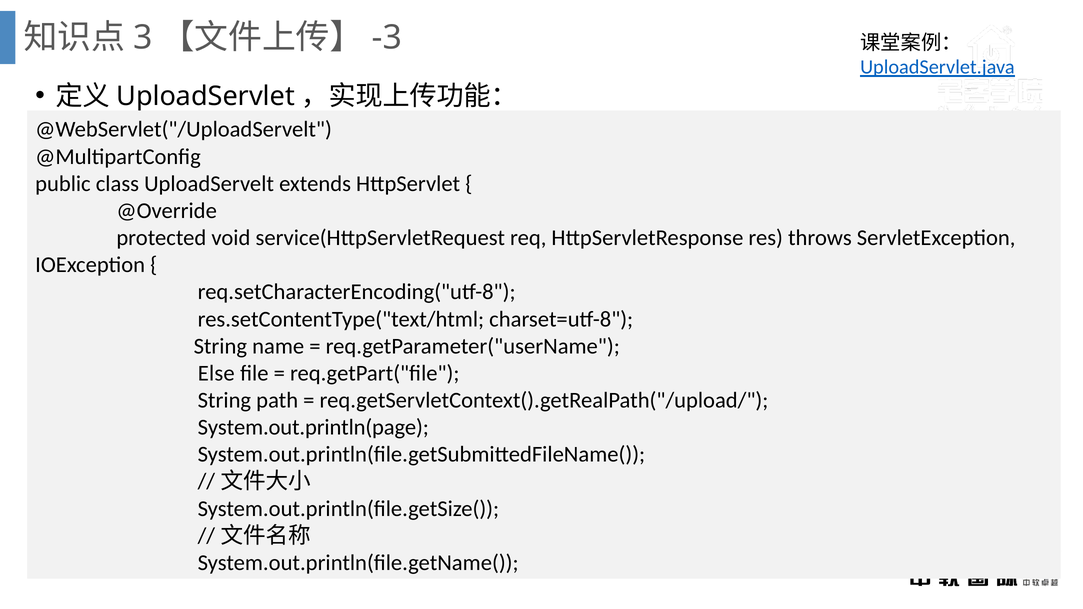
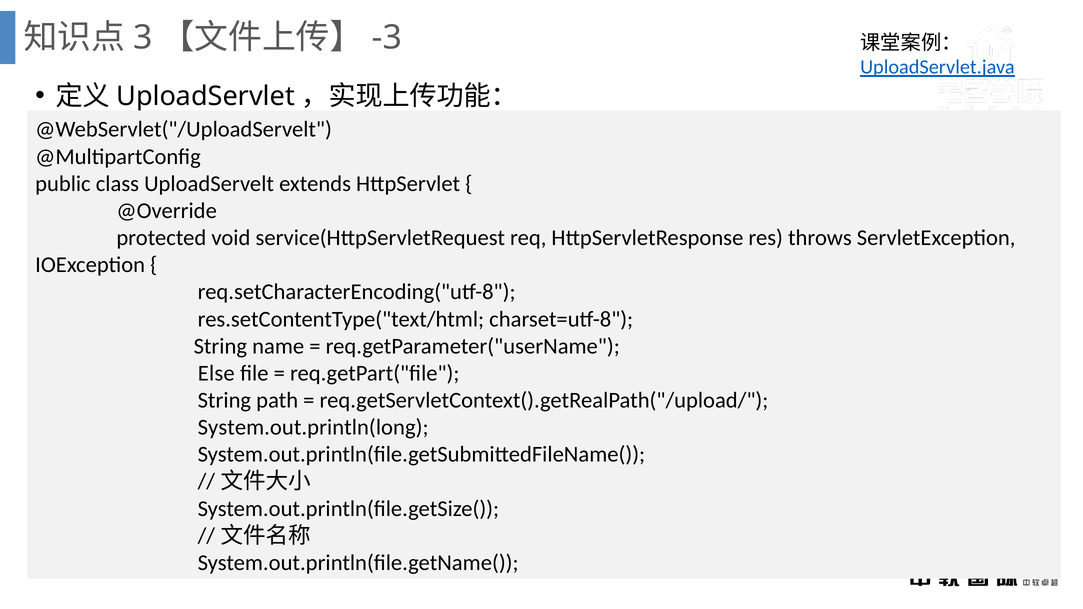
System.out.println(page: System.out.println(page -> System.out.println(long (313, 428)
